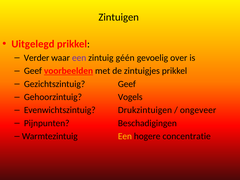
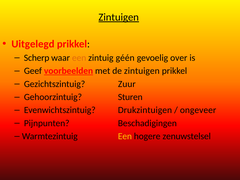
Zintuigen underline: none -> present (119, 17)
Verder: Verder -> Scherp (37, 58)
een colour: purple -> orange (79, 58)
de zintuigjes: zintuigjes -> zintuigen (142, 71)
Gezichtszintuig Geef: Geef -> Zuur (127, 84)
Vogels: Vogels -> Sturen (130, 97)
concentratie: concentratie -> zenuwstelsel (187, 136)
